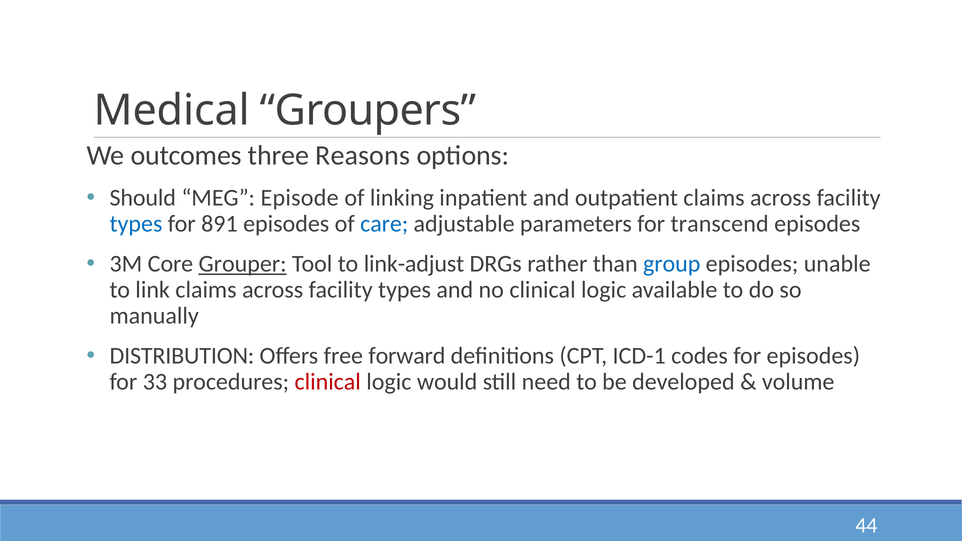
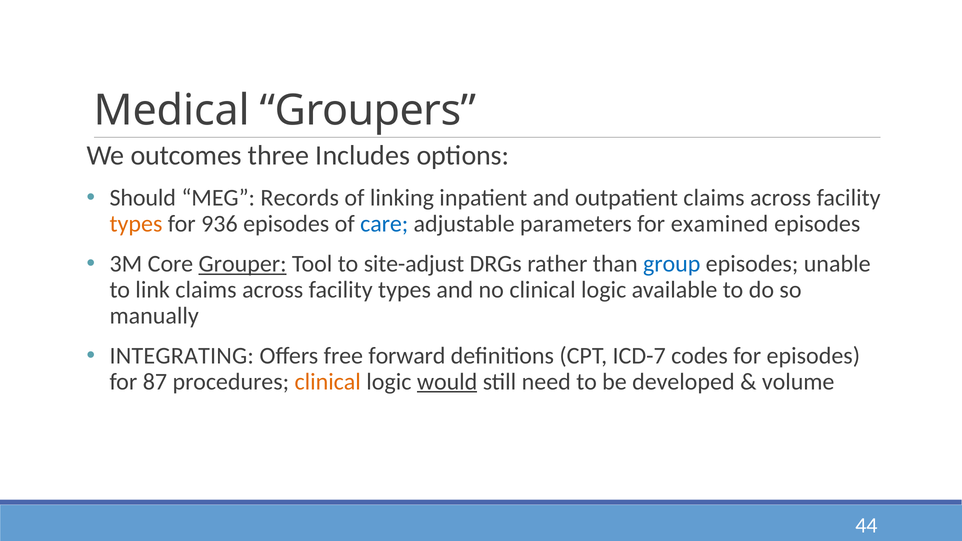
Reasons: Reasons -> Includes (363, 156)
Episode: Episode -> Records (300, 198)
types colour: blue -> orange (136, 224)
891: 891 -> 936 (219, 224)
transcend: transcend -> examined (720, 224)
link-adjust: link-adjust -> site-adjust (414, 264)
DISTRIBUTION: DISTRIBUTION -> INTEGRATING (182, 356)
ICD-1: ICD-1 -> ICD-7 (639, 356)
33: 33 -> 87 (155, 382)
clinical colour: red -> orange (328, 382)
would underline: none -> present (447, 382)
